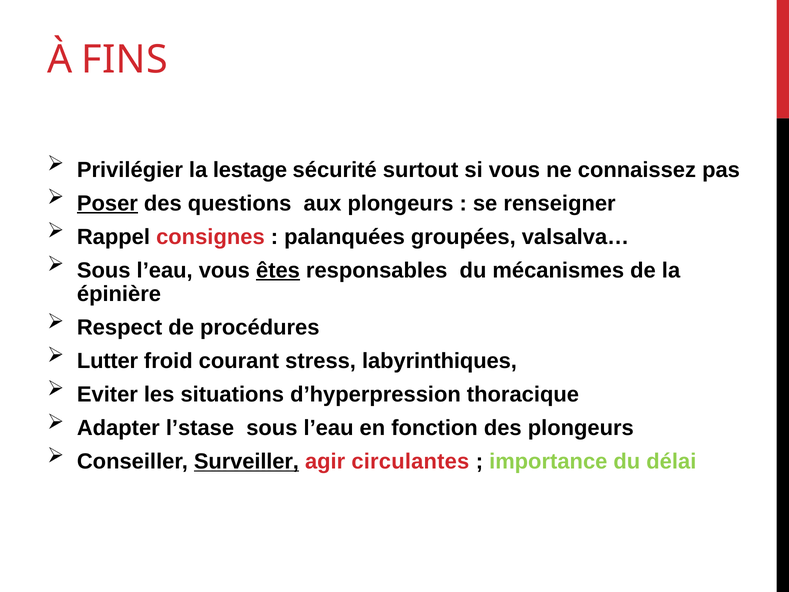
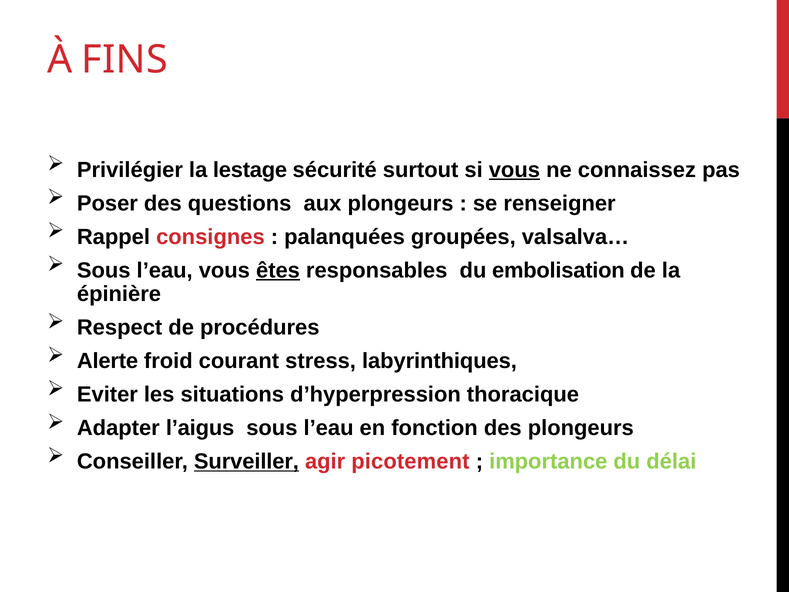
vous underline: none -> present (514, 170)
Poser underline: present -> none (107, 203)
mécanismes: mécanismes -> embolisation (558, 270)
Lutter: Lutter -> Alerte (108, 361)
l’stase: l’stase -> l’aigus (200, 428)
circulantes: circulantes -> picotement (410, 461)
